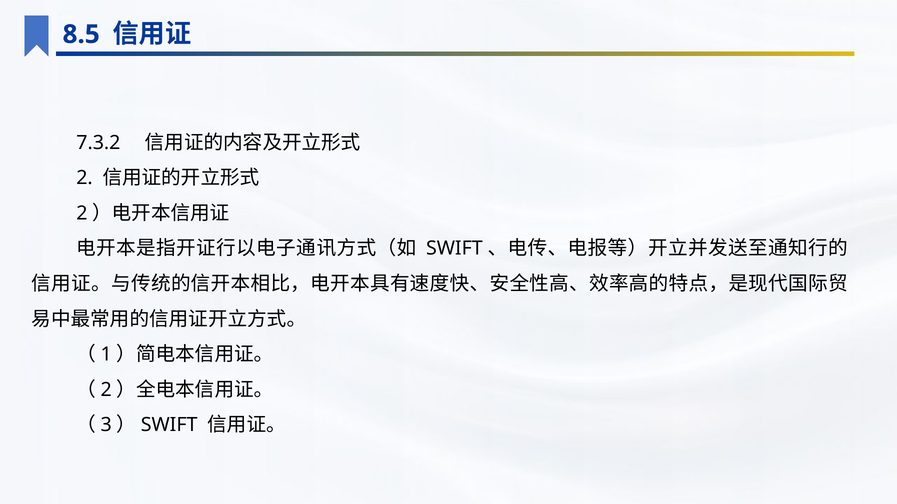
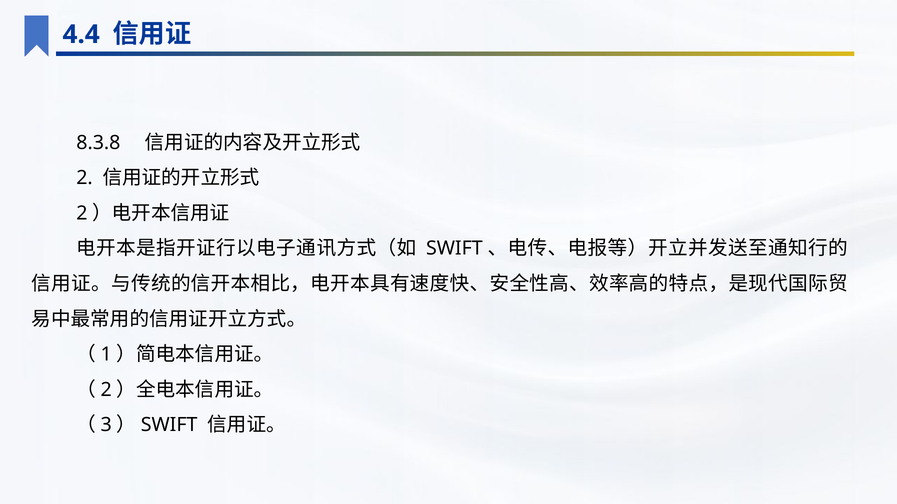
8.5: 8.5 -> 4.4 (81, 34)
7.3.2: 7.3.2 -> 8.3.8 (98, 143)
